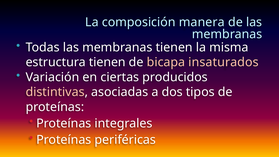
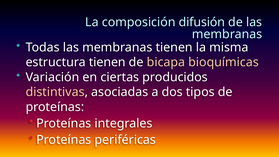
manera: manera -> difusión (202, 22)
insaturados: insaturados -> bioquímicas (224, 62)
